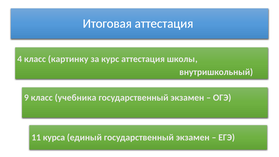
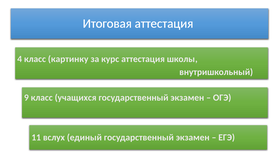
учебника: учебника -> учащихся (76, 98)
курса: курса -> вслух (54, 137)
